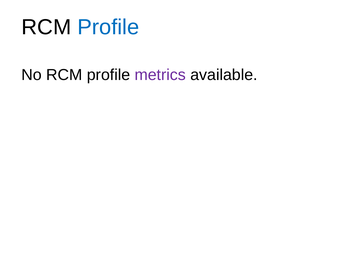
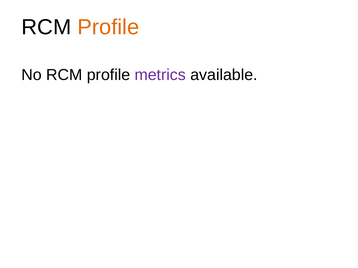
Profile colour: blue -> orange (108, 27)
